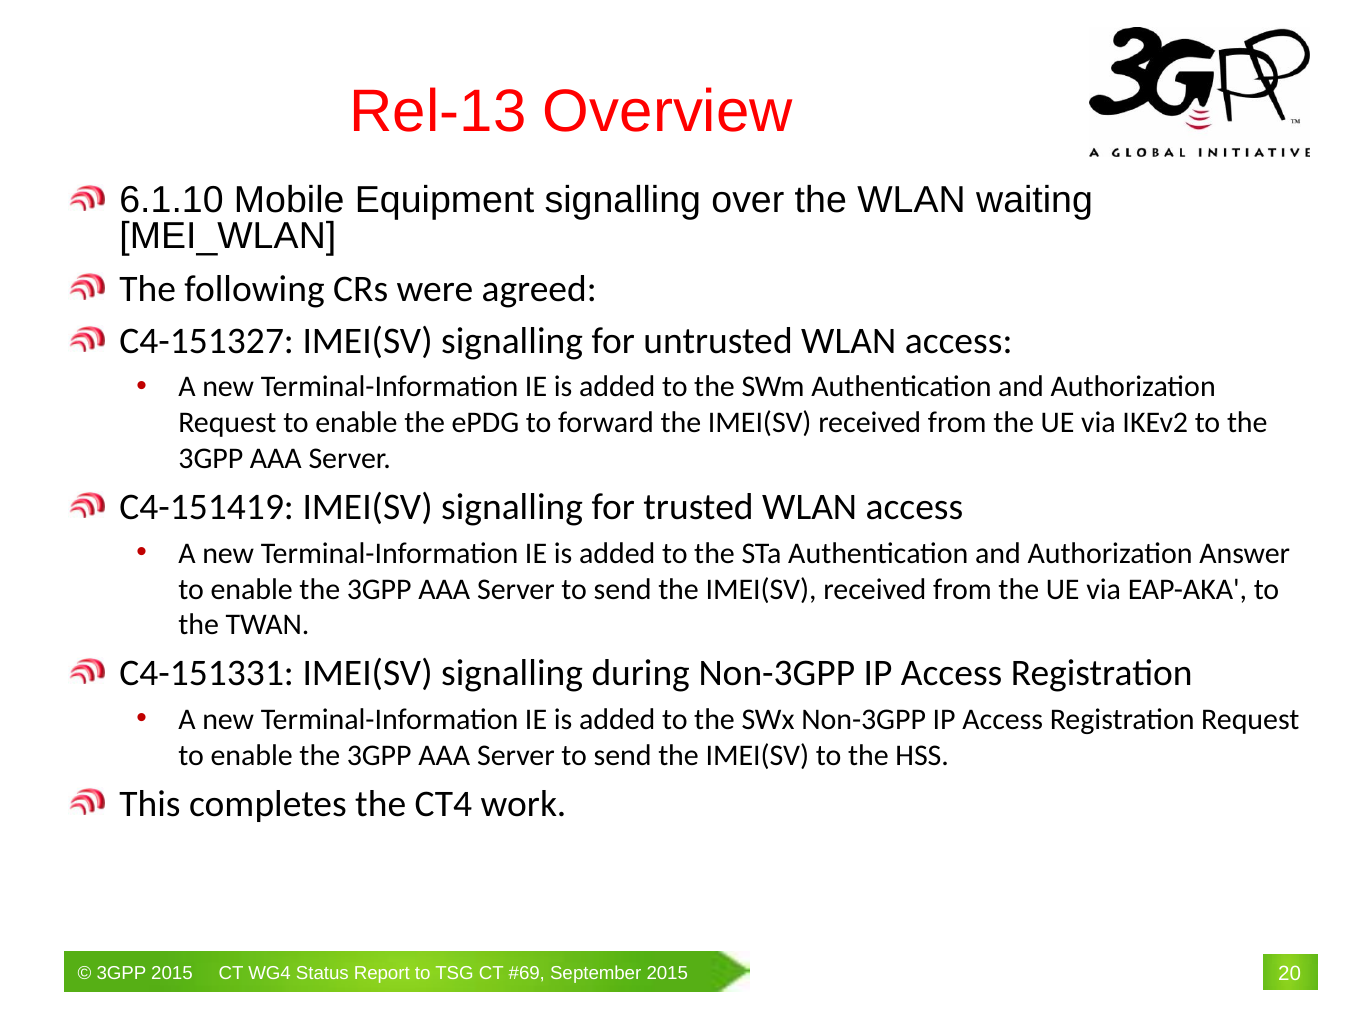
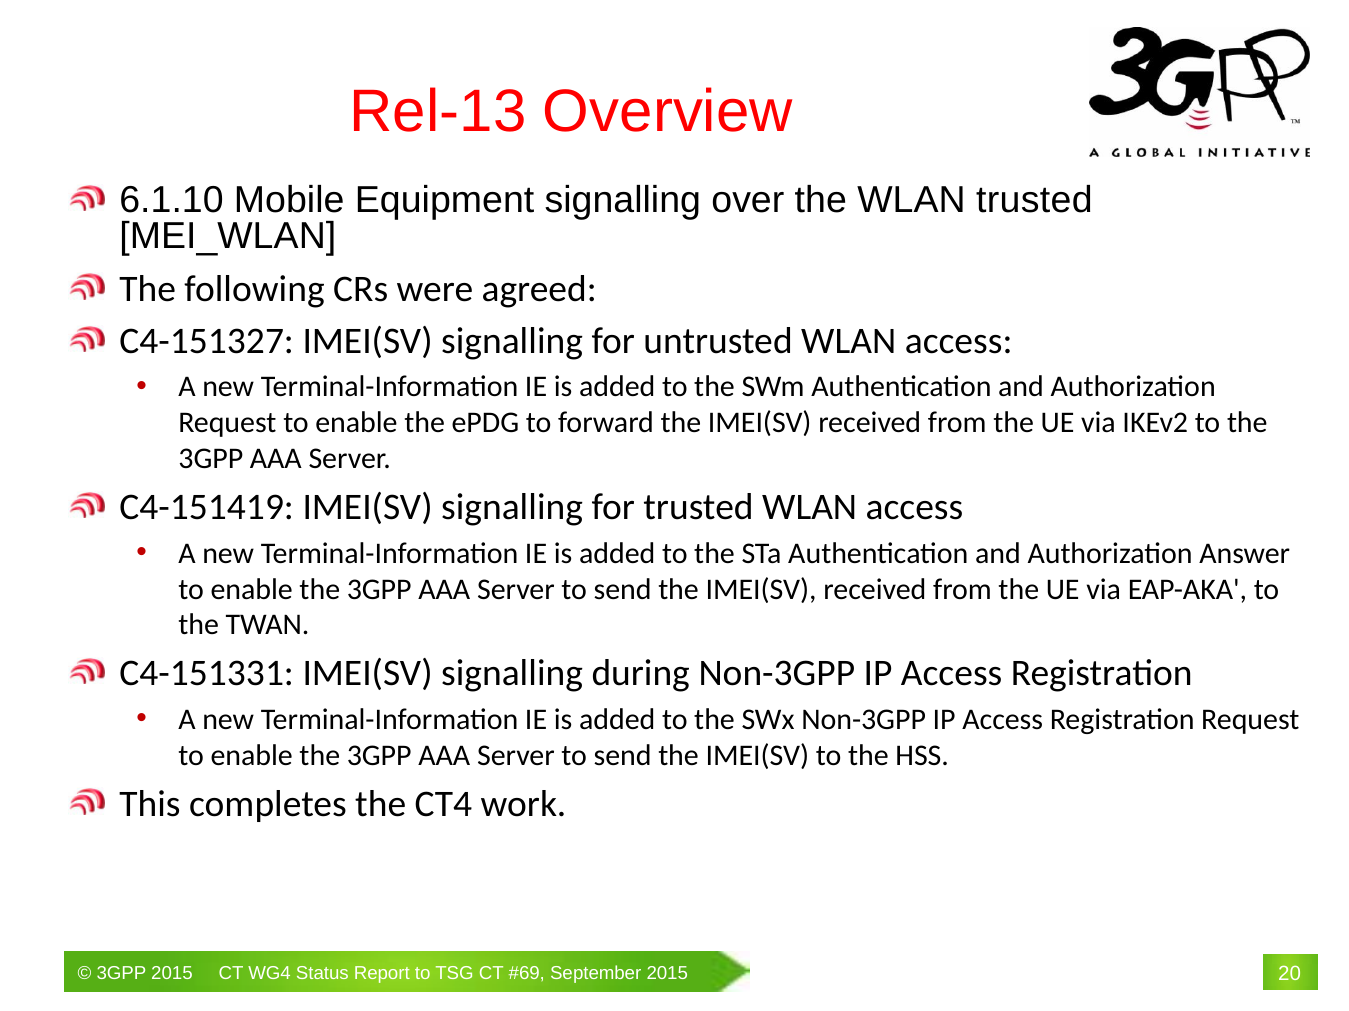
WLAN waiting: waiting -> trusted (1034, 201)
